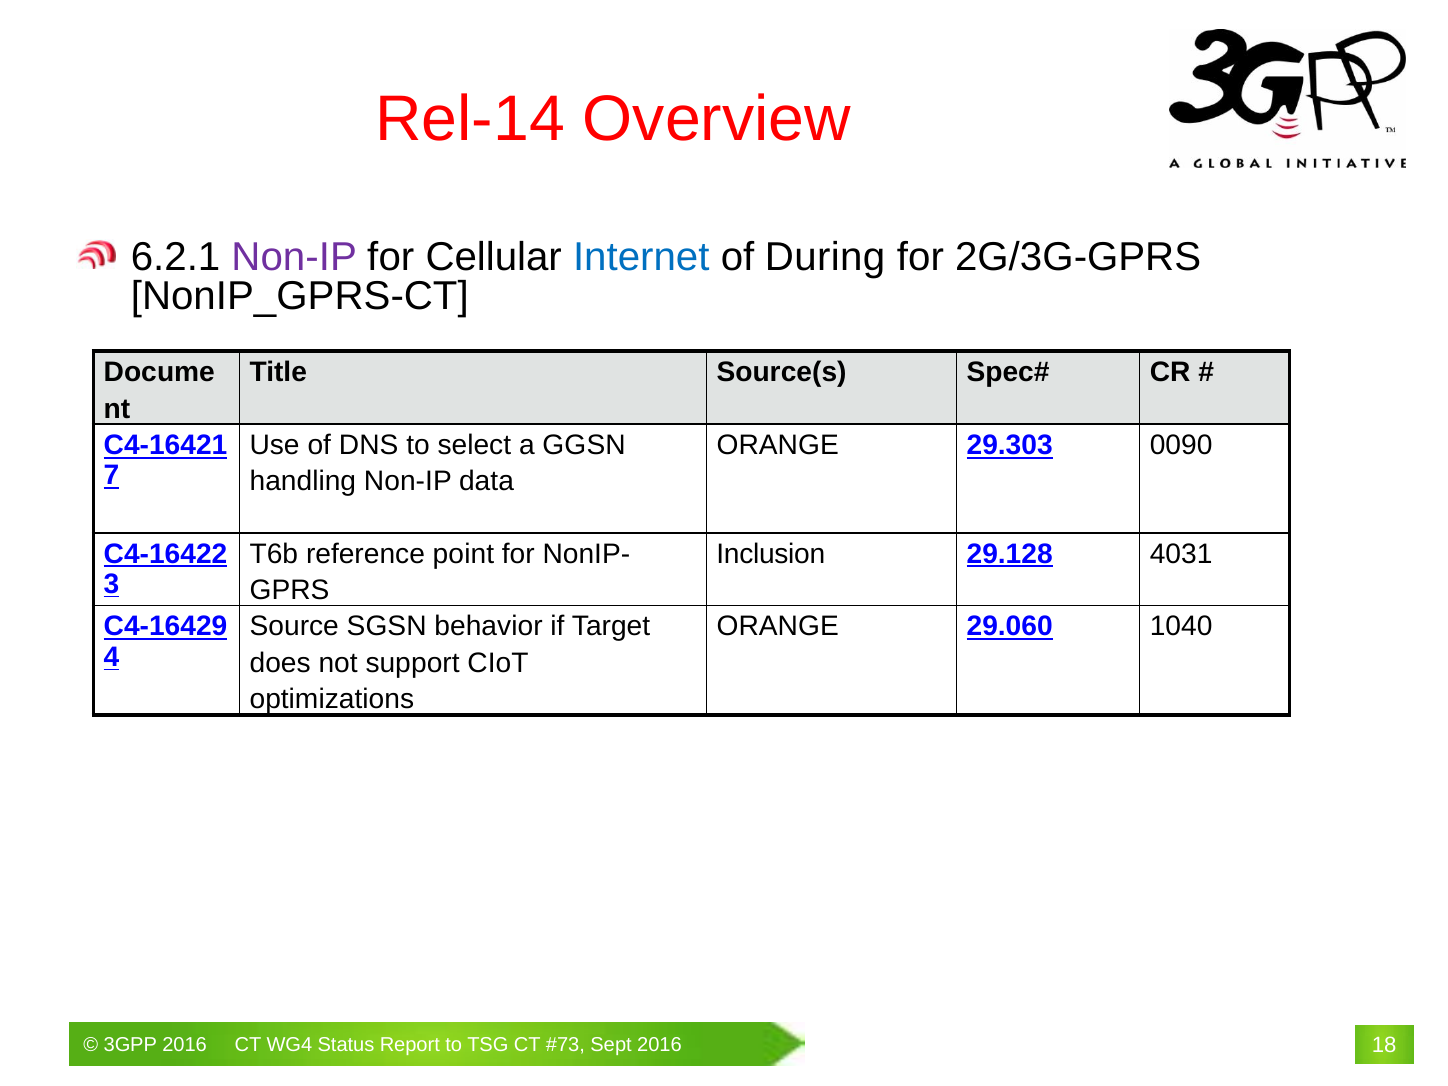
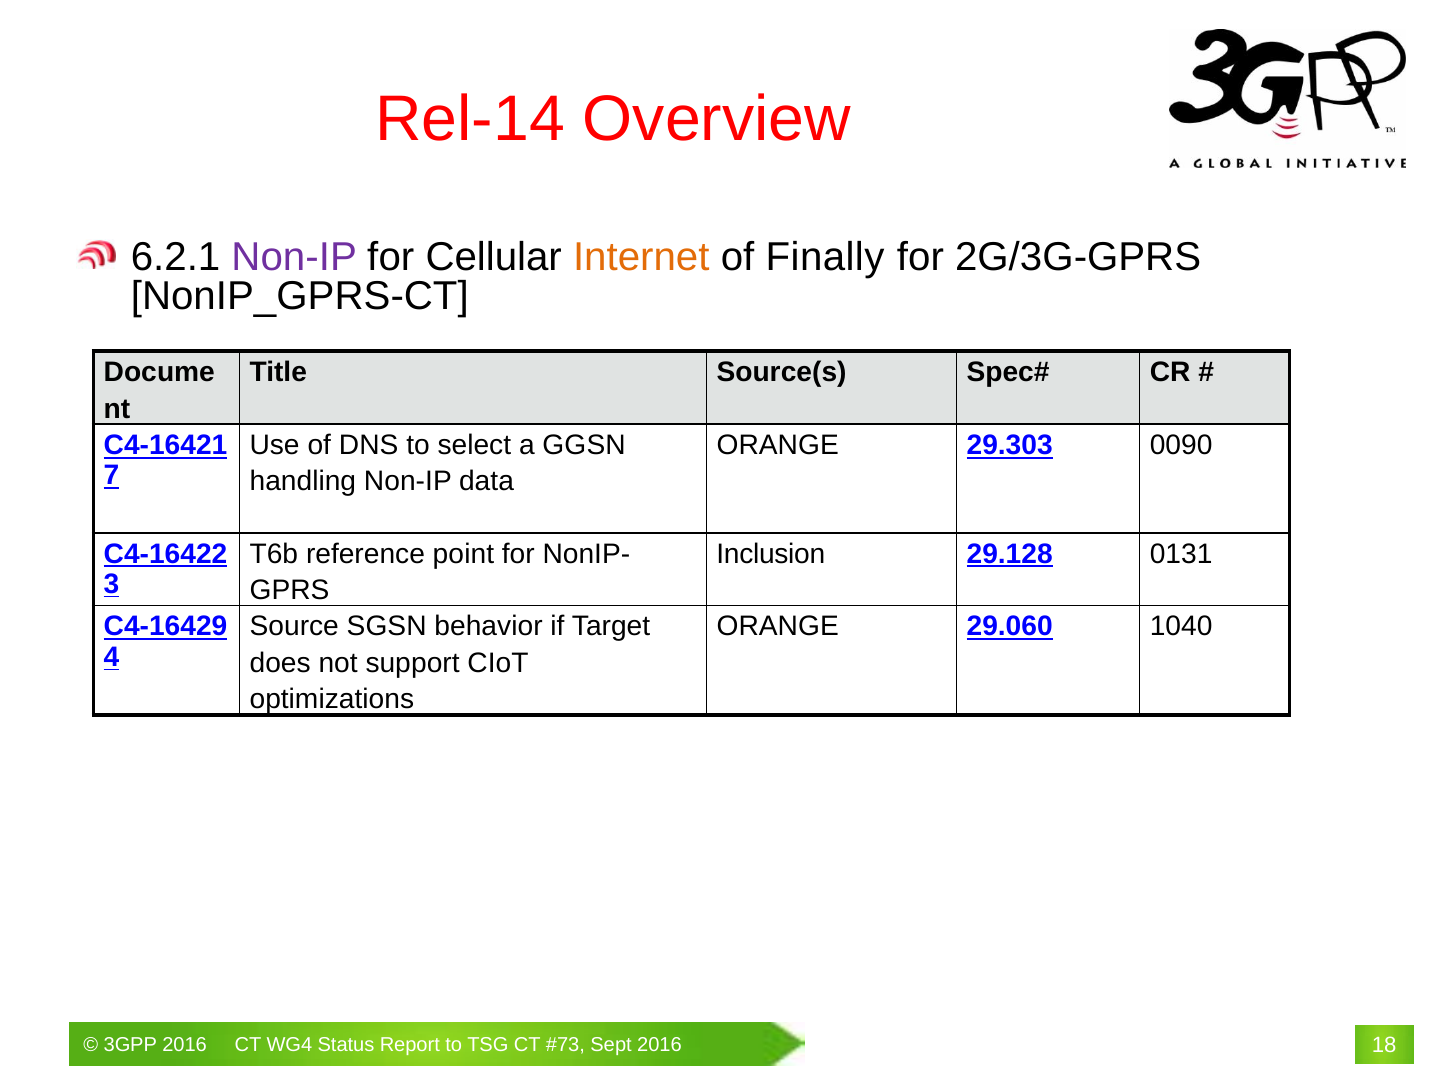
Internet colour: blue -> orange (641, 257)
During: During -> Finally (825, 257)
4031: 4031 -> 0131 (1181, 554)
